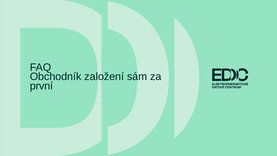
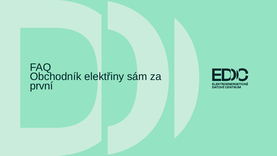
založení: založení -> elektřiny (104, 77)
